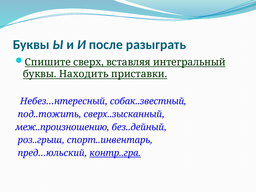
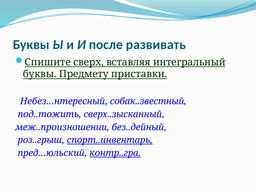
разыграть: разыграть -> развивать (156, 45)
Находить: Находить -> Предмету (84, 74)
меж..произношению: меж..произношению -> меж..произношении (62, 127)
спорт..инвентарь underline: none -> present (110, 140)
